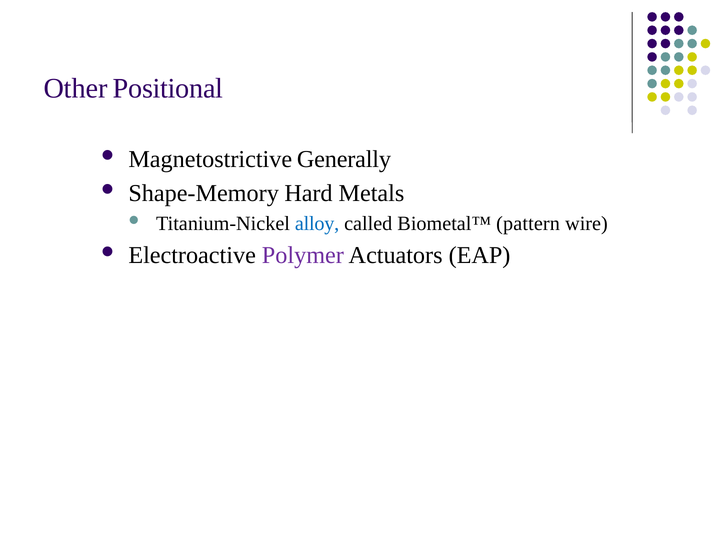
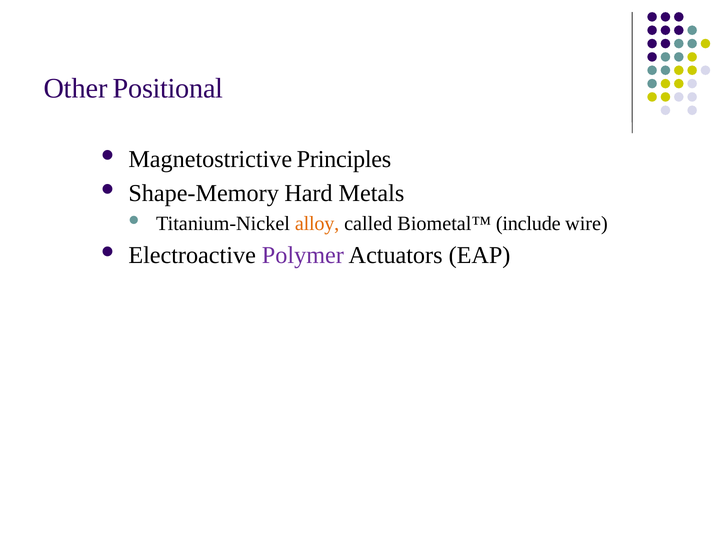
Generally: Generally -> Principles (344, 159)
alloy colour: blue -> orange (317, 223)
pattern: pattern -> include (528, 223)
